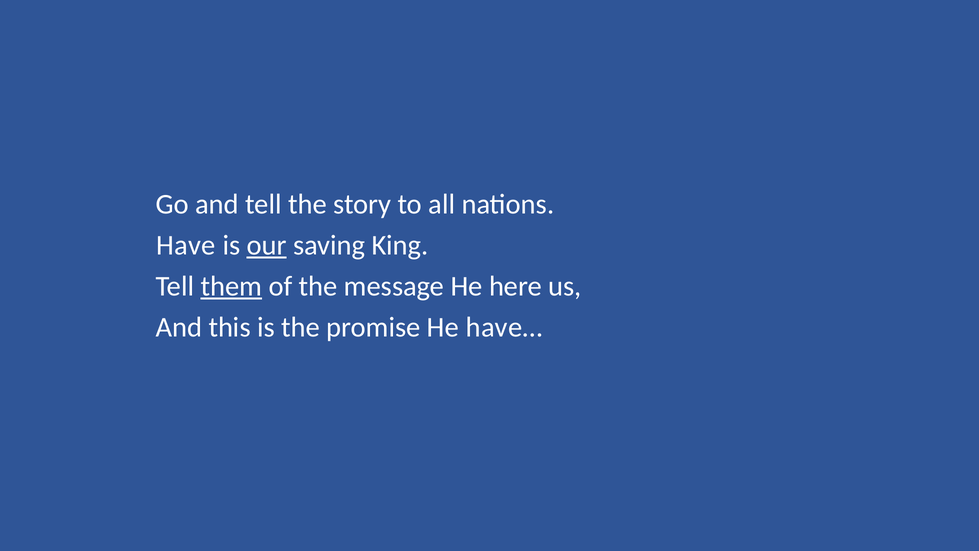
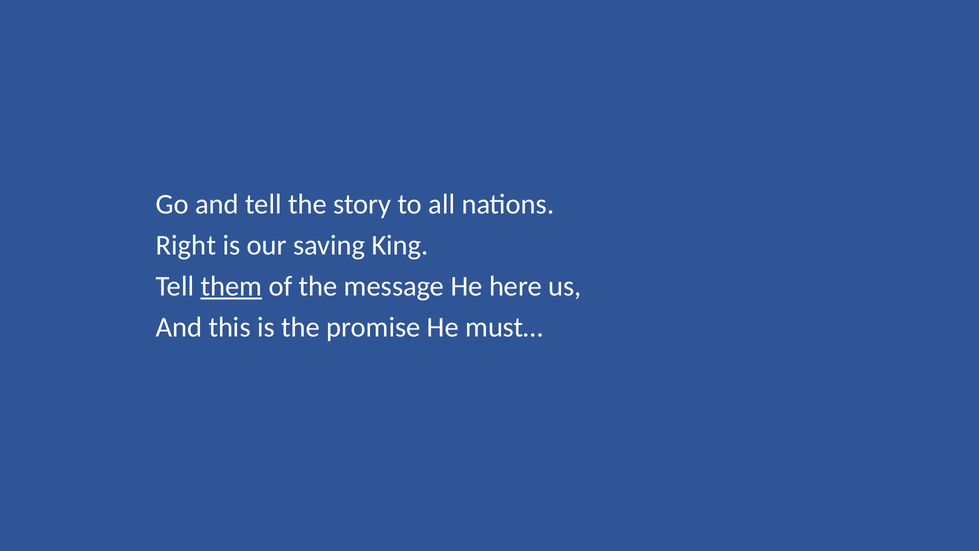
Have: Have -> Right (186, 245)
our underline: present -> none (267, 245)
have…: have… -> must… (504, 327)
